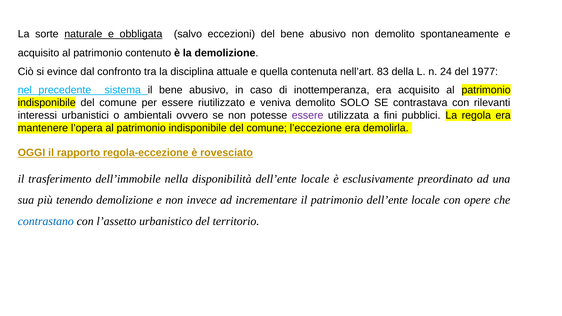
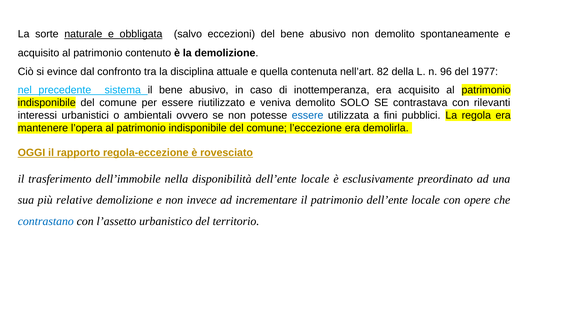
83: 83 -> 82 (383, 72)
24: 24 -> 96 (446, 72)
essere colour: purple -> blue (308, 115)
tenendo: tenendo -> relative (74, 200)
